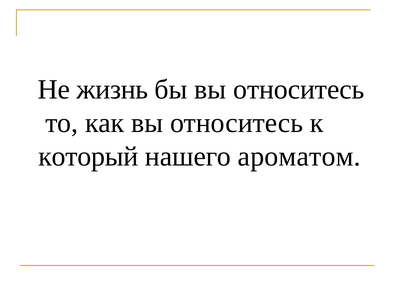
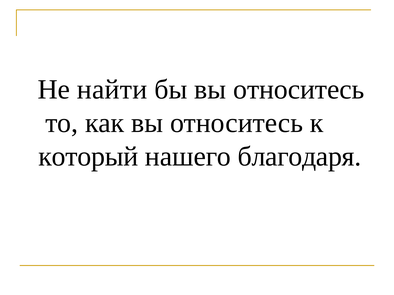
жизнь: жизнь -> найти (112, 90)
ароматом: ароматом -> благодаря (299, 157)
